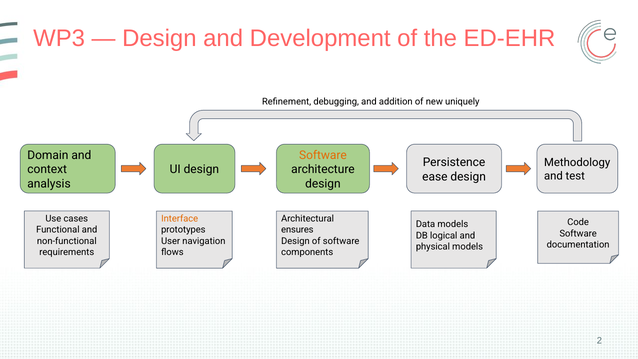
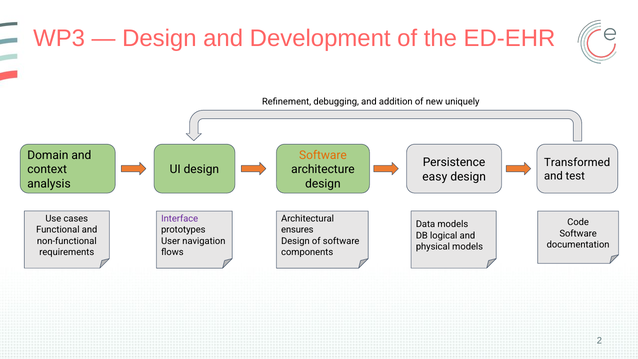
Methodology: Methodology -> Transformed (577, 163)
ease: ease -> easy (435, 177)
Interface colour: orange -> purple (180, 219)
